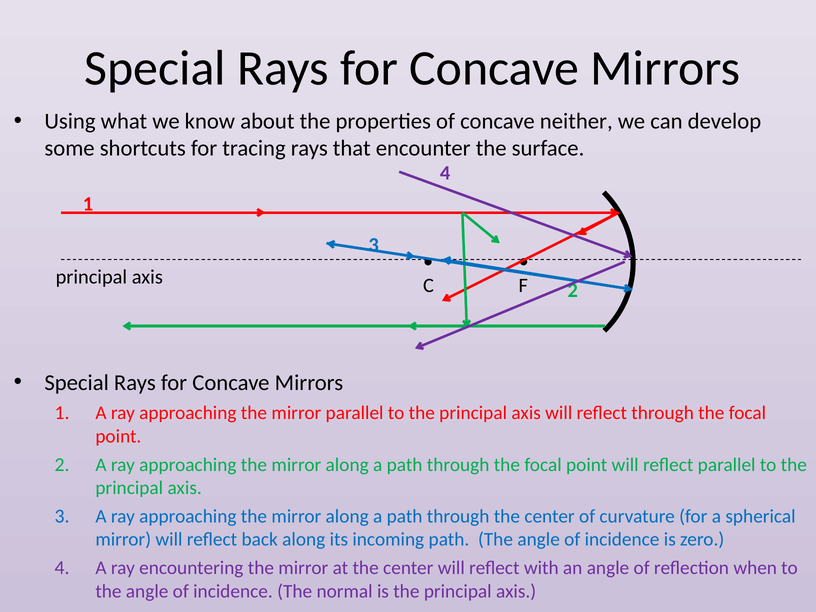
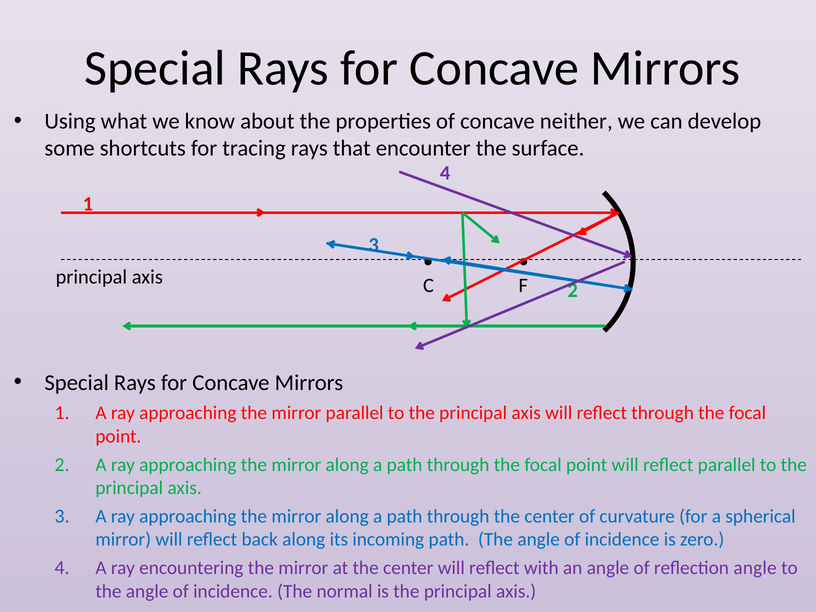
reflection when: when -> angle (755, 568)
